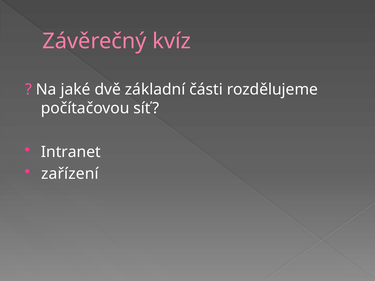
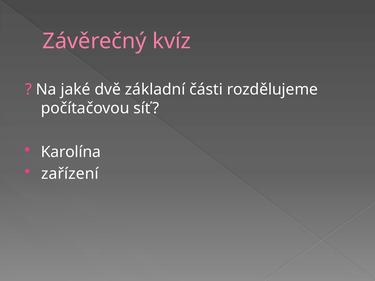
Intranet: Intranet -> Karolína (71, 152)
